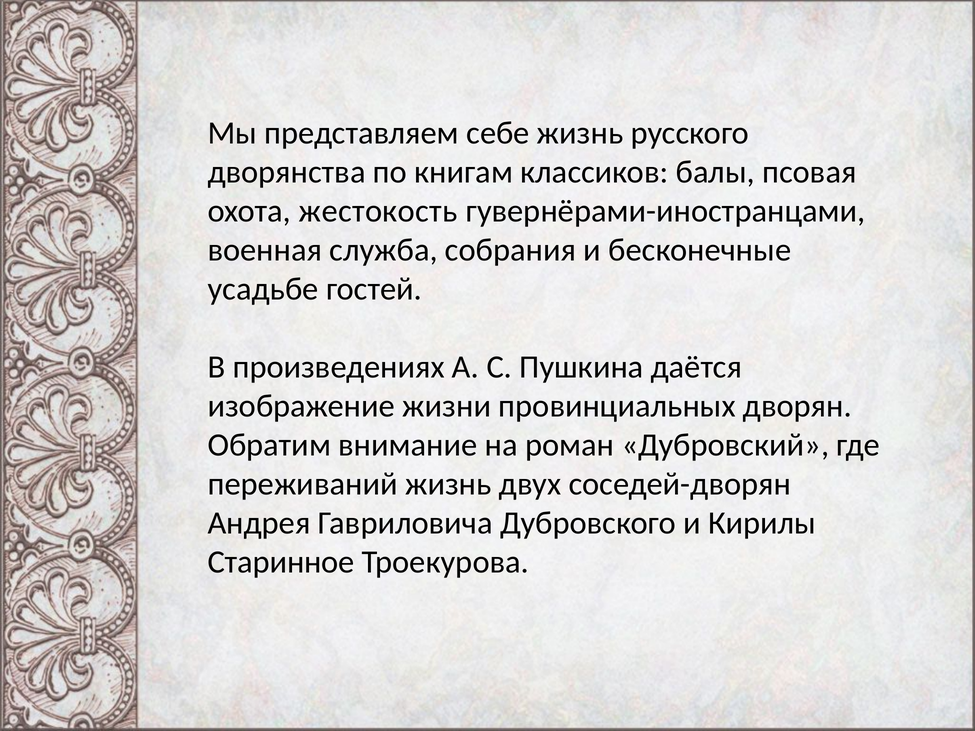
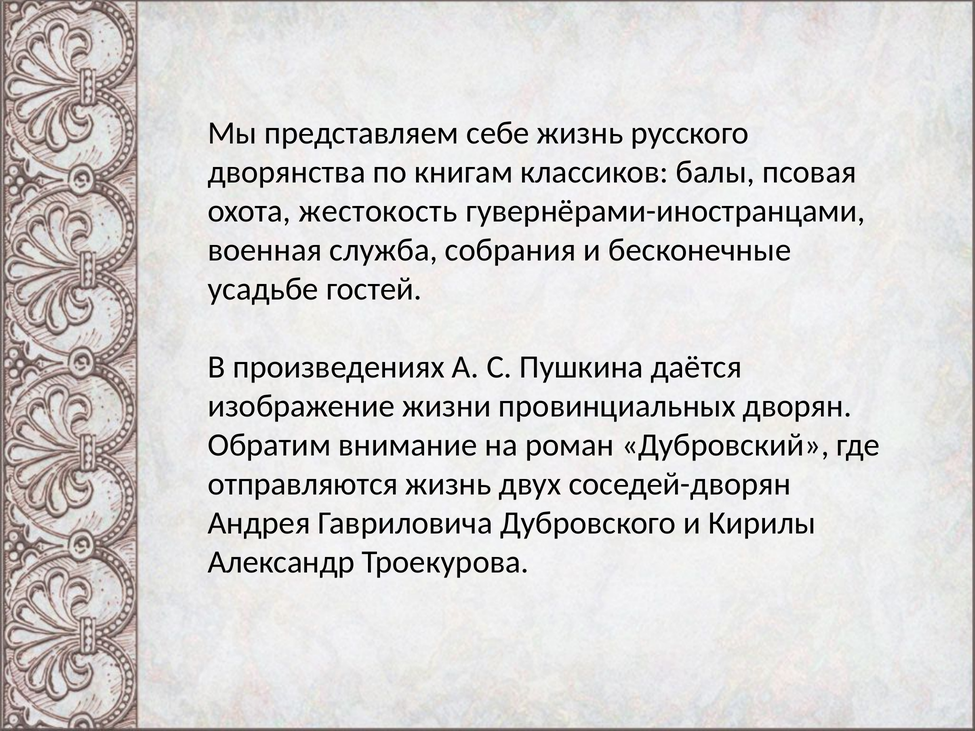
переживаний: переживаний -> отправляются (303, 484)
Старинное: Старинное -> Александр (281, 562)
